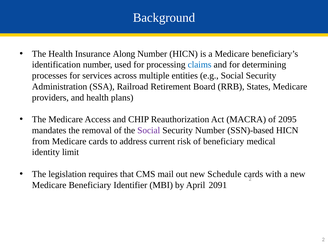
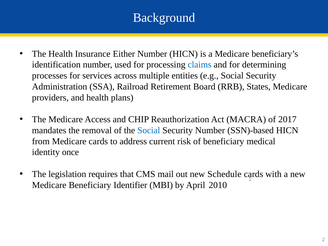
Along: Along -> Either (124, 54)
2095: 2095 -> 2017 (287, 119)
Social colour: purple -> blue (149, 130)
limit: limit -> once (71, 152)
2091: 2091 -> 2010 (218, 185)
